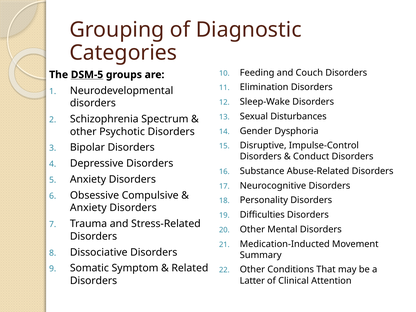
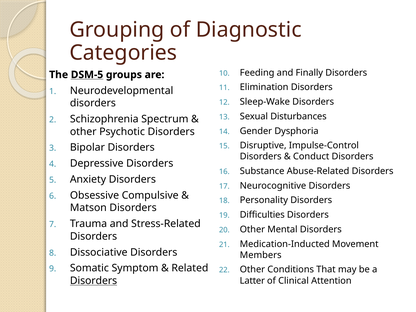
Couch: Couch -> Finally (309, 73)
Anxiety: Anxiety -> Matson (88, 208)
Summary: Summary -> Members (261, 255)
Disorders underline: none -> present (94, 281)
